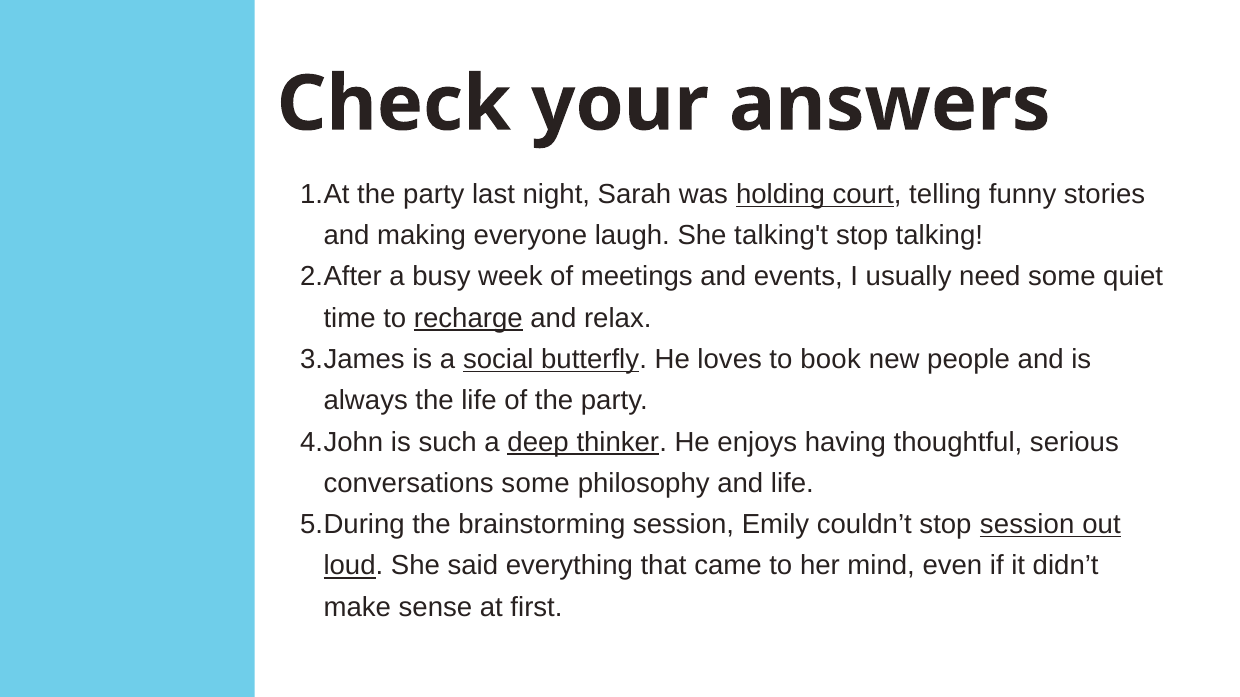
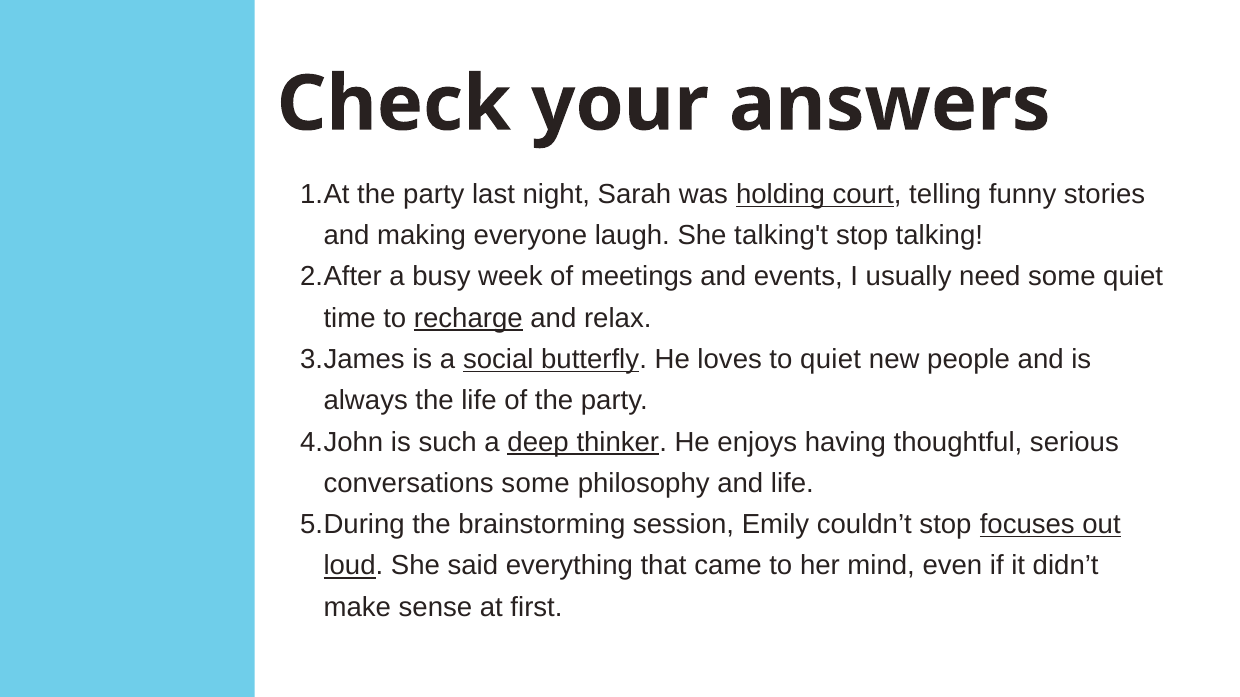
to book: book -> quiet (831, 360)
stop session: session -> focuses (1027, 525)
